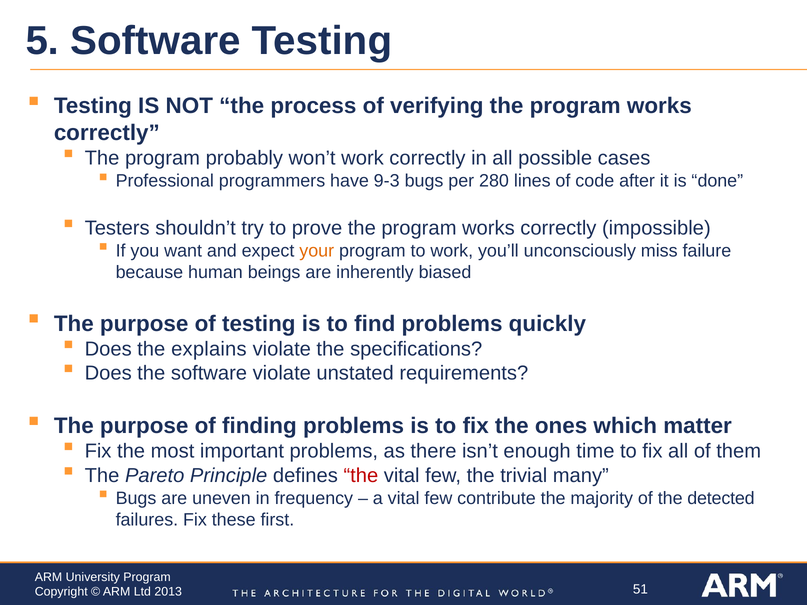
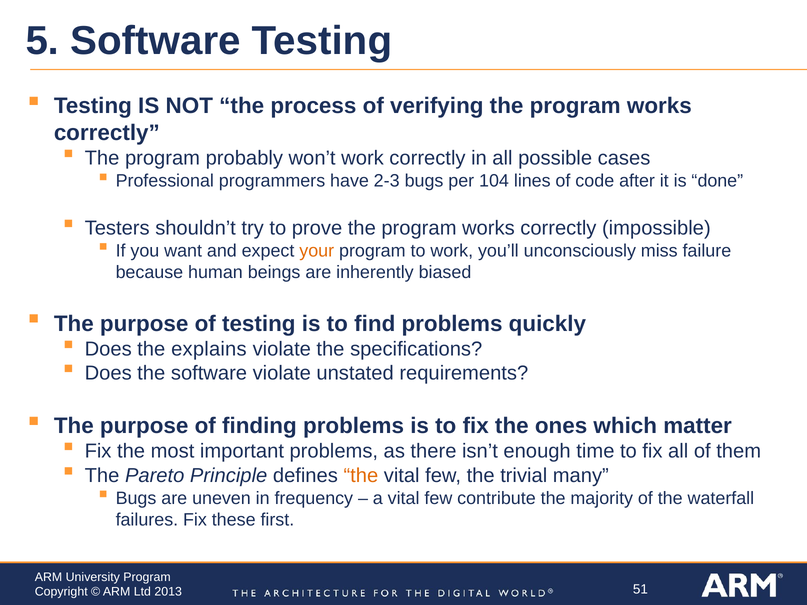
9-3: 9-3 -> 2-3 (387, 181)
280: 280 -> 104 (494, 181)
the colour: red -> orange (361, 476)
detected: detected -> waterfall (721, 498)
